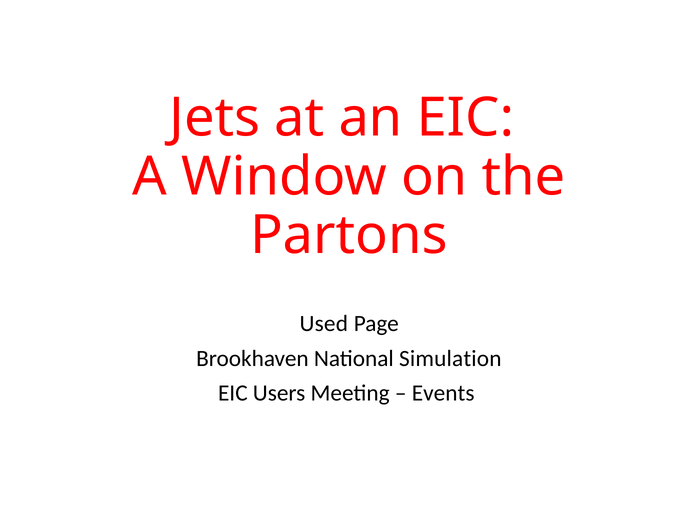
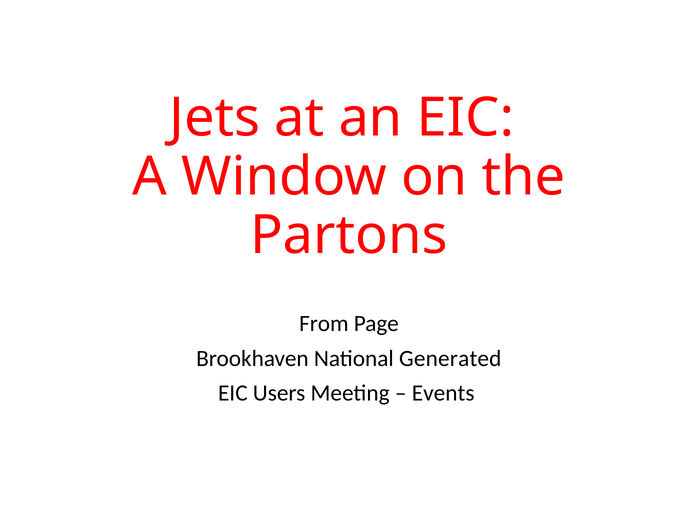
Used: Used -> From (324, 324)
Simulation: Simulation -> Generated (450, 359)
